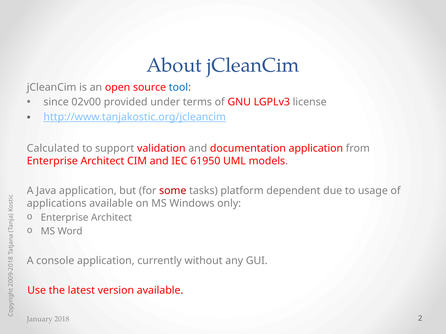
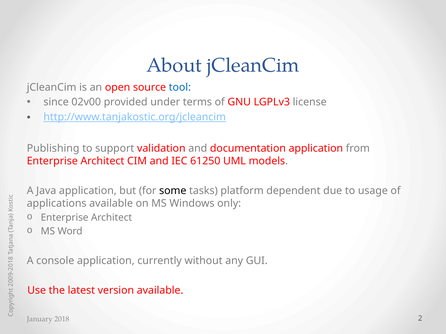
Calculated: Calculated -> Publishing (53, 149)
61950: 61950 -> 61250 (205, 161)
some colour: red -> black (173, 191)
